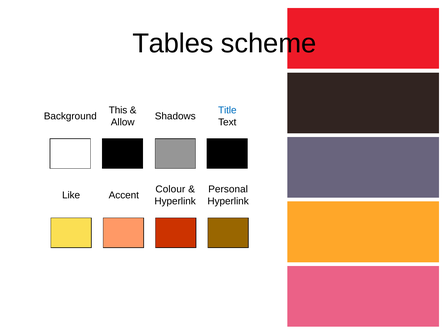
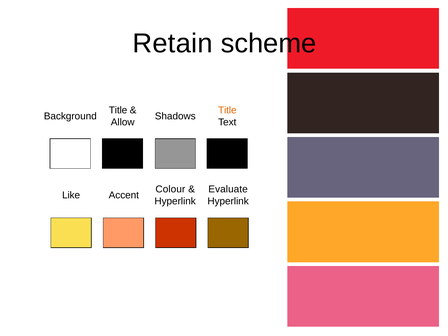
Tables: Tables -> Retain (173, 43)
This: This -> Title (118, 110)
Title colour: blue -> orange (227, 110)
Personal: Personal -> Evaluate (228, 189)
